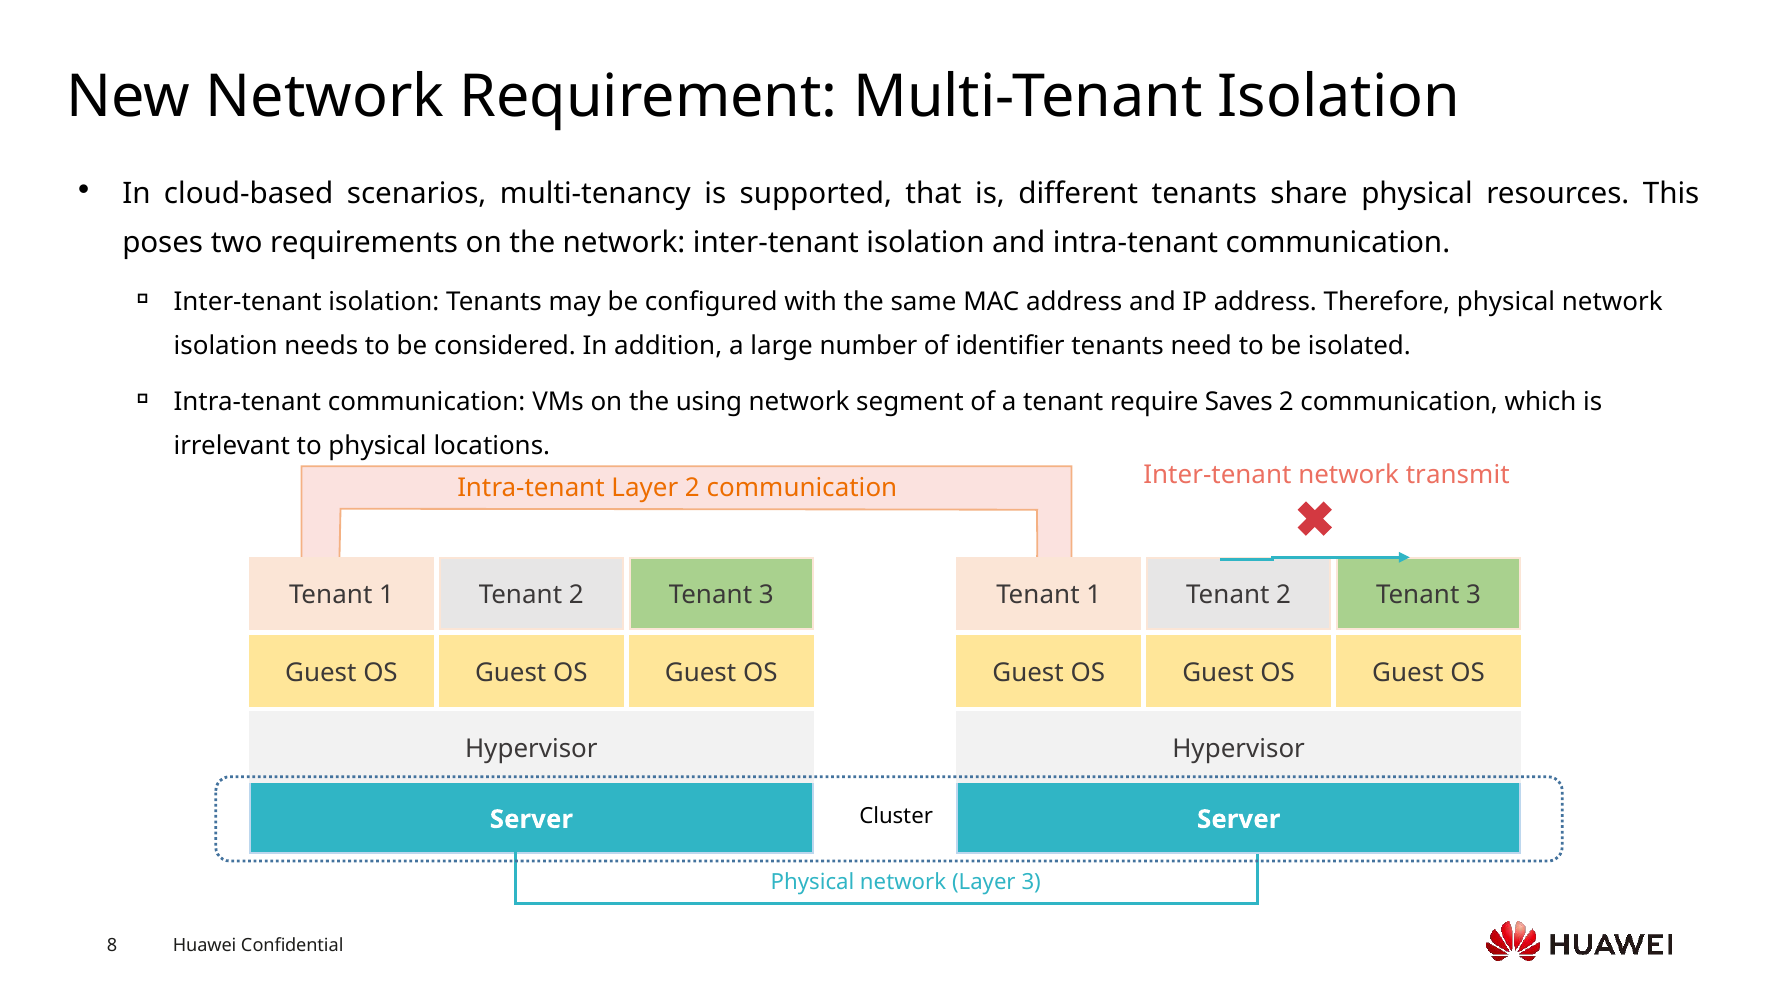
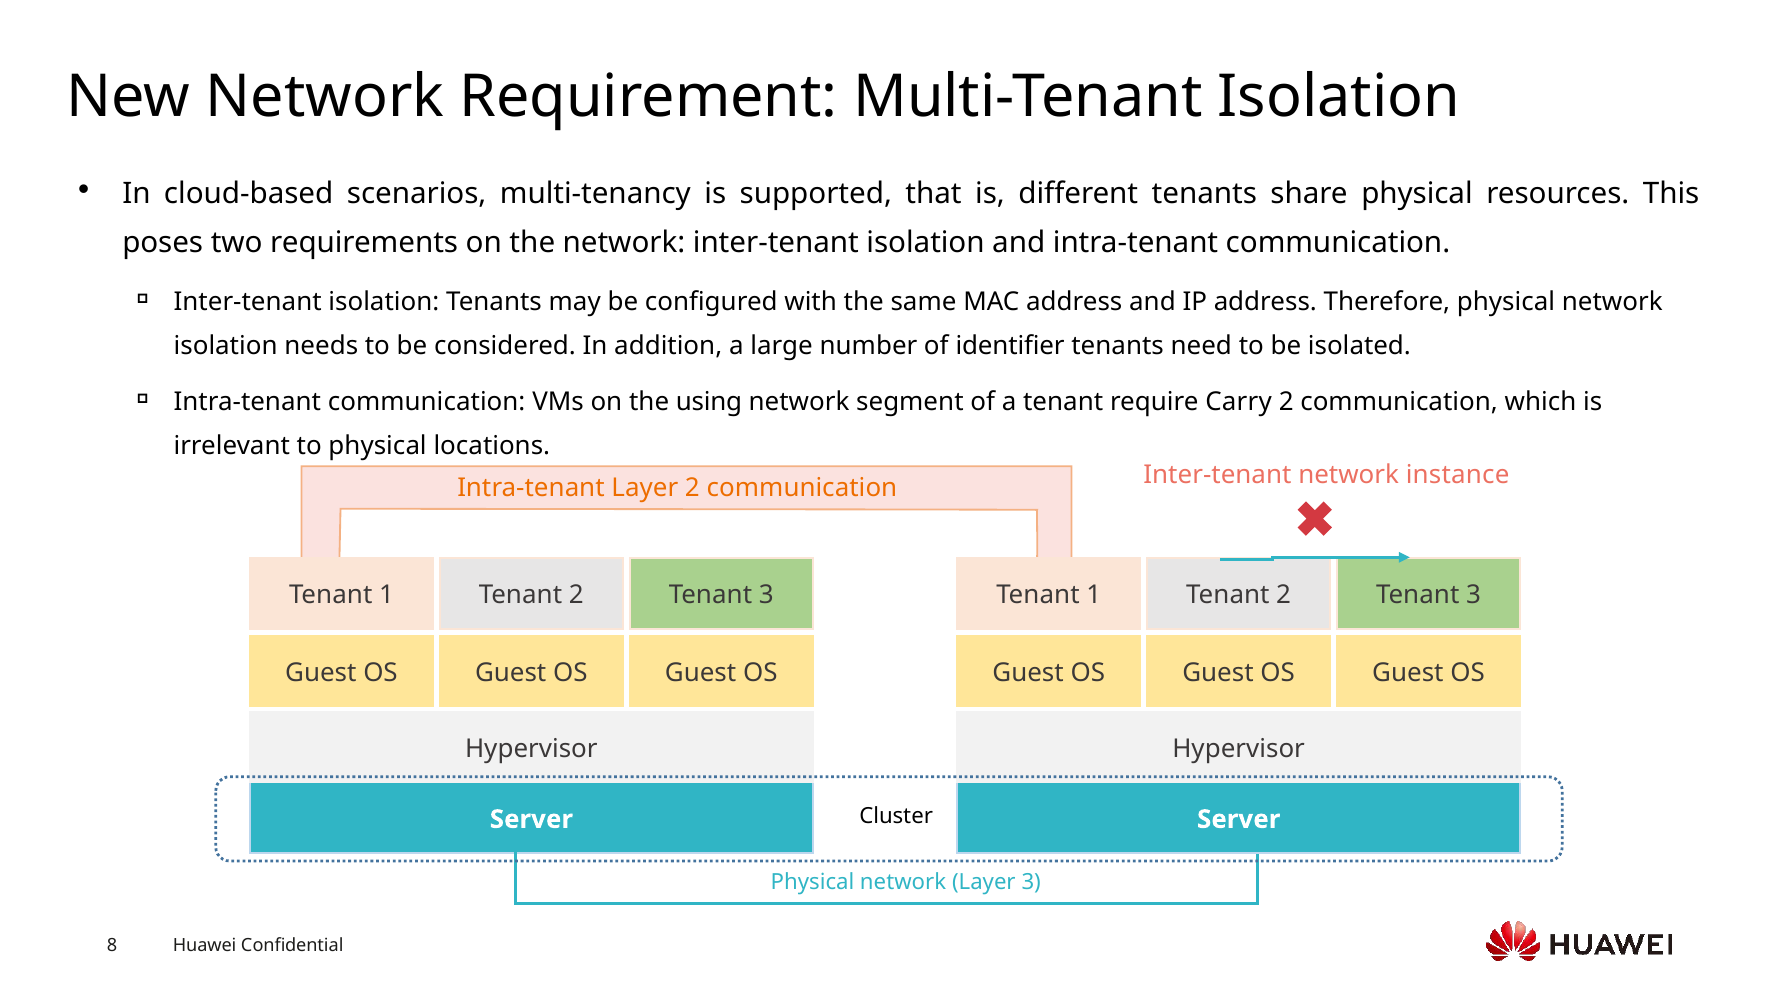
Saves: Saves -> Carry (1239, 402)
transmit: transmit -> instance (1458, 475)
